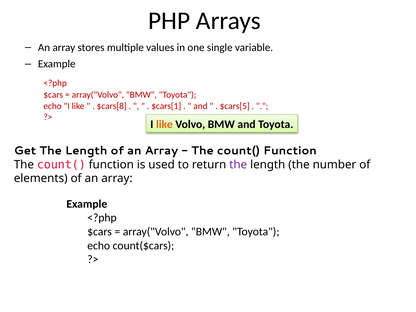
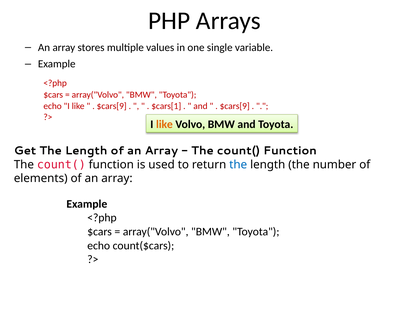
$cars[8: $cars[8 -> $cars[9 (112, 106)
$cars[5: $cars[5 -> $cars[9 (235, 106)
the colour: purple -> blue (238, 165)
